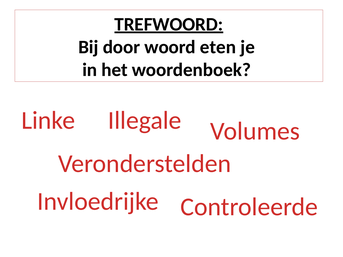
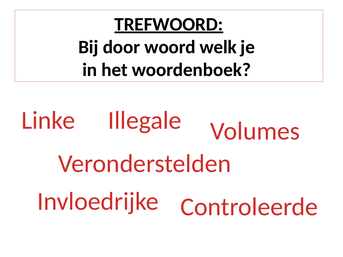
eten: eten -> welk (218, 47)
